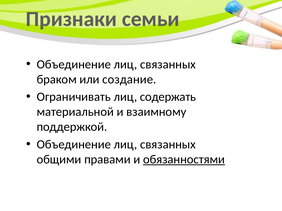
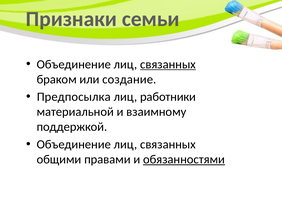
связанных underline: none -> present (168, 64)
Ограничивать: Ограничивать -> Предпосылка (74, 97)
содержать: содержать -> работники (168, 97)
